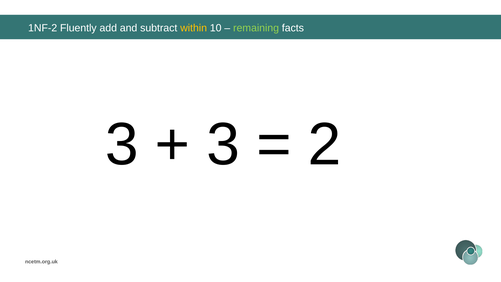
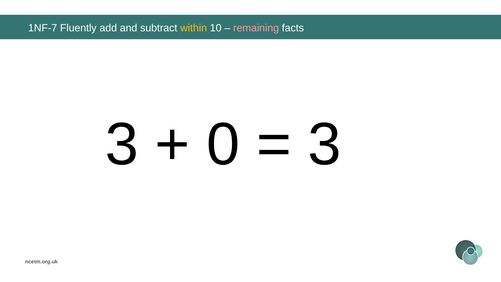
1NF-2: 1NF-2 -> 1NF-7 (43, 28)
remaining colour: light green -> pink (256, 28)
3: 3 -> 0 (223, 145)
2: 2 -> 3 (325, 145)
